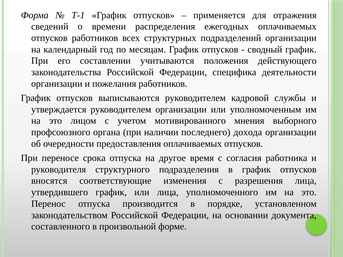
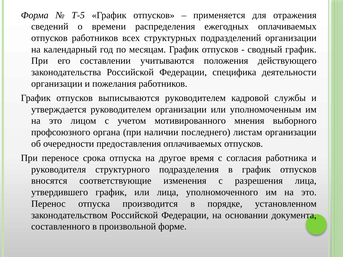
Т-1: Т-1 -> Т-5 (78, 15)
дохода: дохода -> листам (248, 132)
